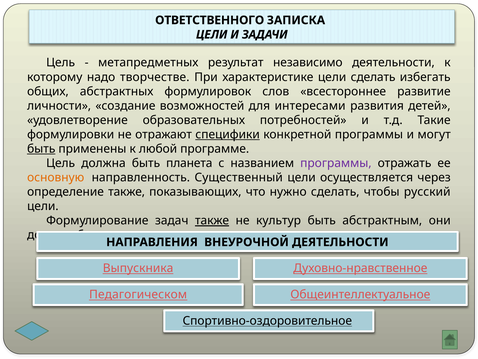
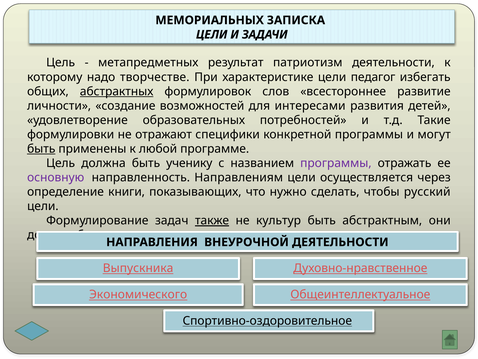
ОТВЕТСТВЕННОГО: ОТВЕТСТВЕННОГО -> МЕМОРИАЛЬНЫХ (210, 20)
независимо: независимо -> патриотизм (308, 63)
цели сделать: сделать -> педагог (373, 77)
абстрактных underline: none -> present (117, 91)
специфики underline: present -> none (228, 134)
планета: планета -> ученику (189, 163)
основную colour: orange -> purple (56, 177)
Существенный: Существенный -> Направлениям (239, 177)
определение также: также -> книги (127, 192)
Педагогическом: Педагогическом -> Экономического (138, 294)
